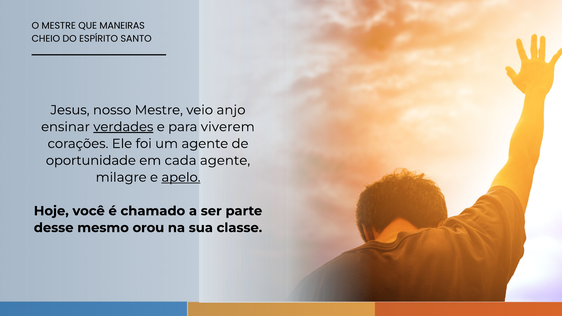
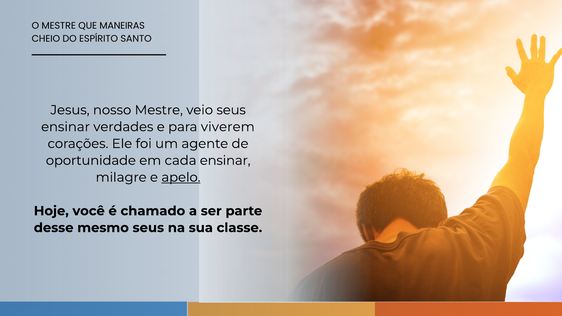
veio anjo: anjo -> seus (231, 110)
verdades underline: present -> none (123, 127)
cada agente: agente -> ensinar (225, 161)
mesmo orou: orou -> seus (148, 228)
